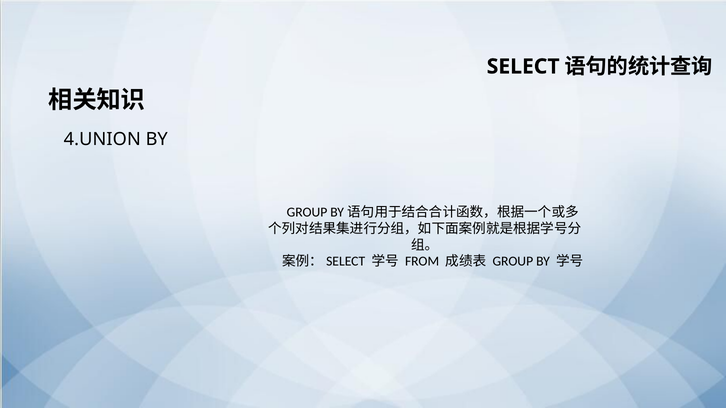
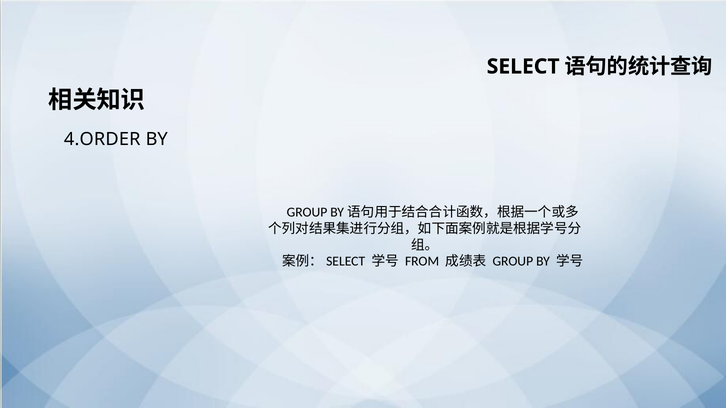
4.UNION: 4.UNION -> 4.ORDER (102, 140)
